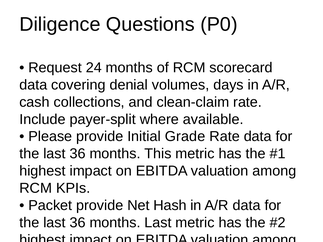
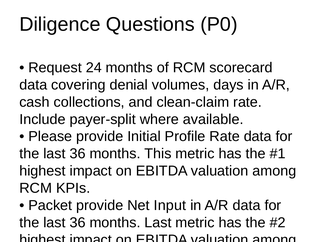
Grade: Grade -> Profile (185, 137)
Hash: Hash -> Input (170, 206)
